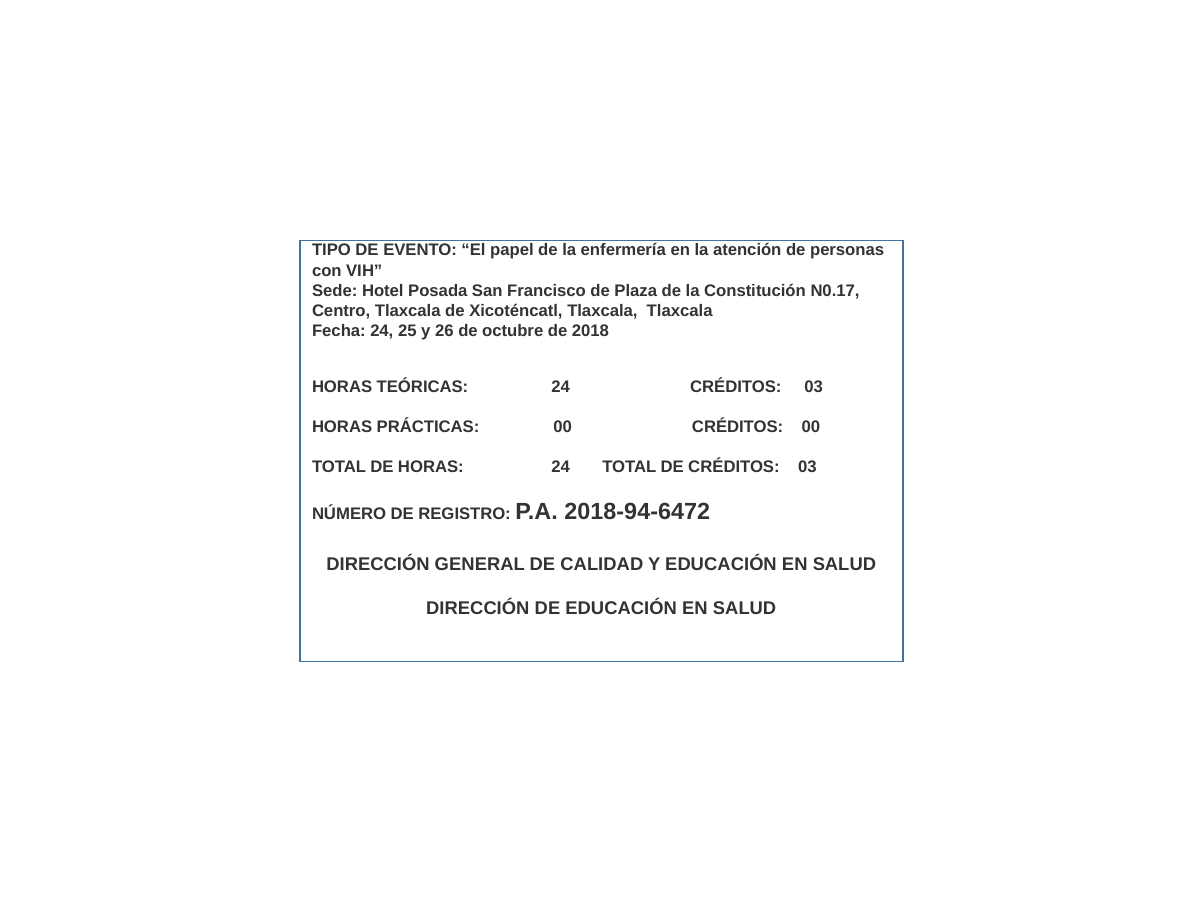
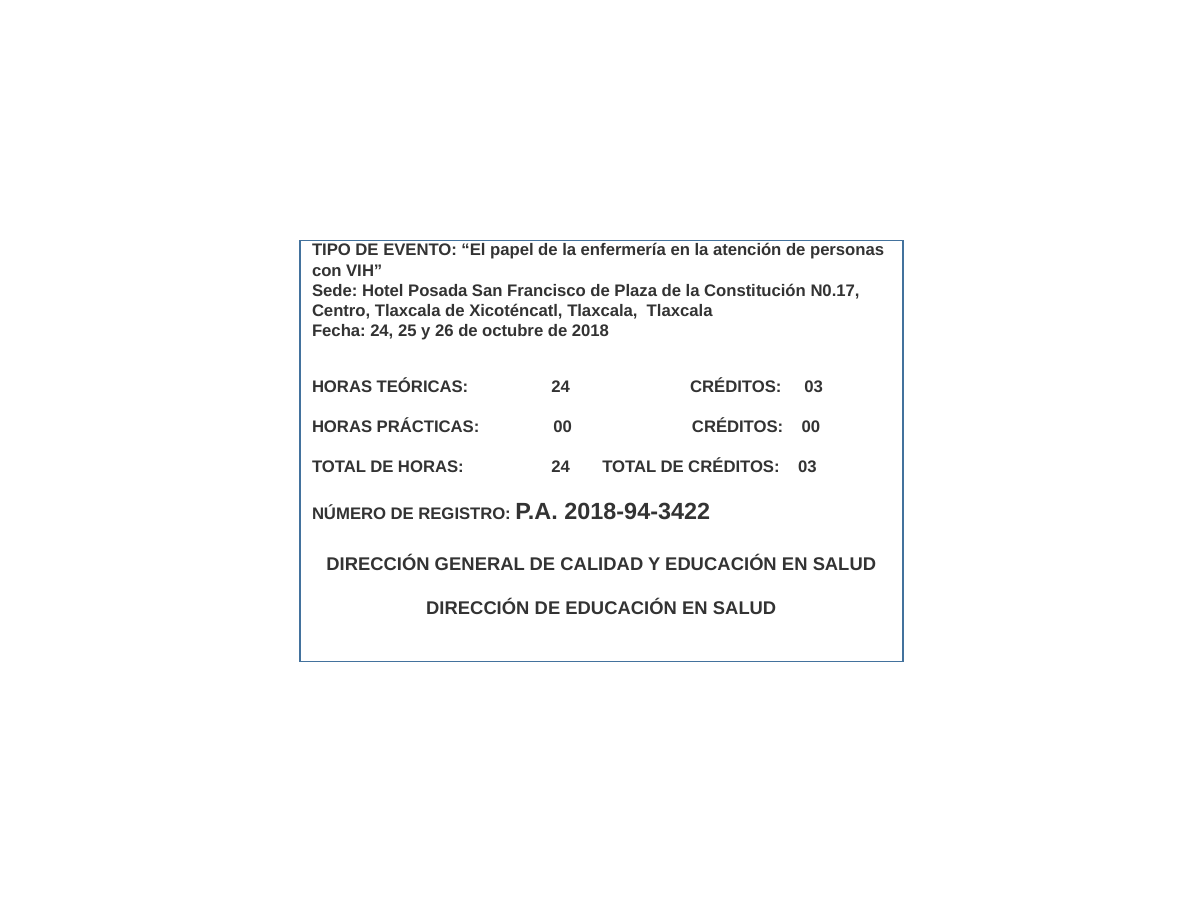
2018-94-6472: 2018-94-6472 -> 2018-94-3422 (637, 512)
